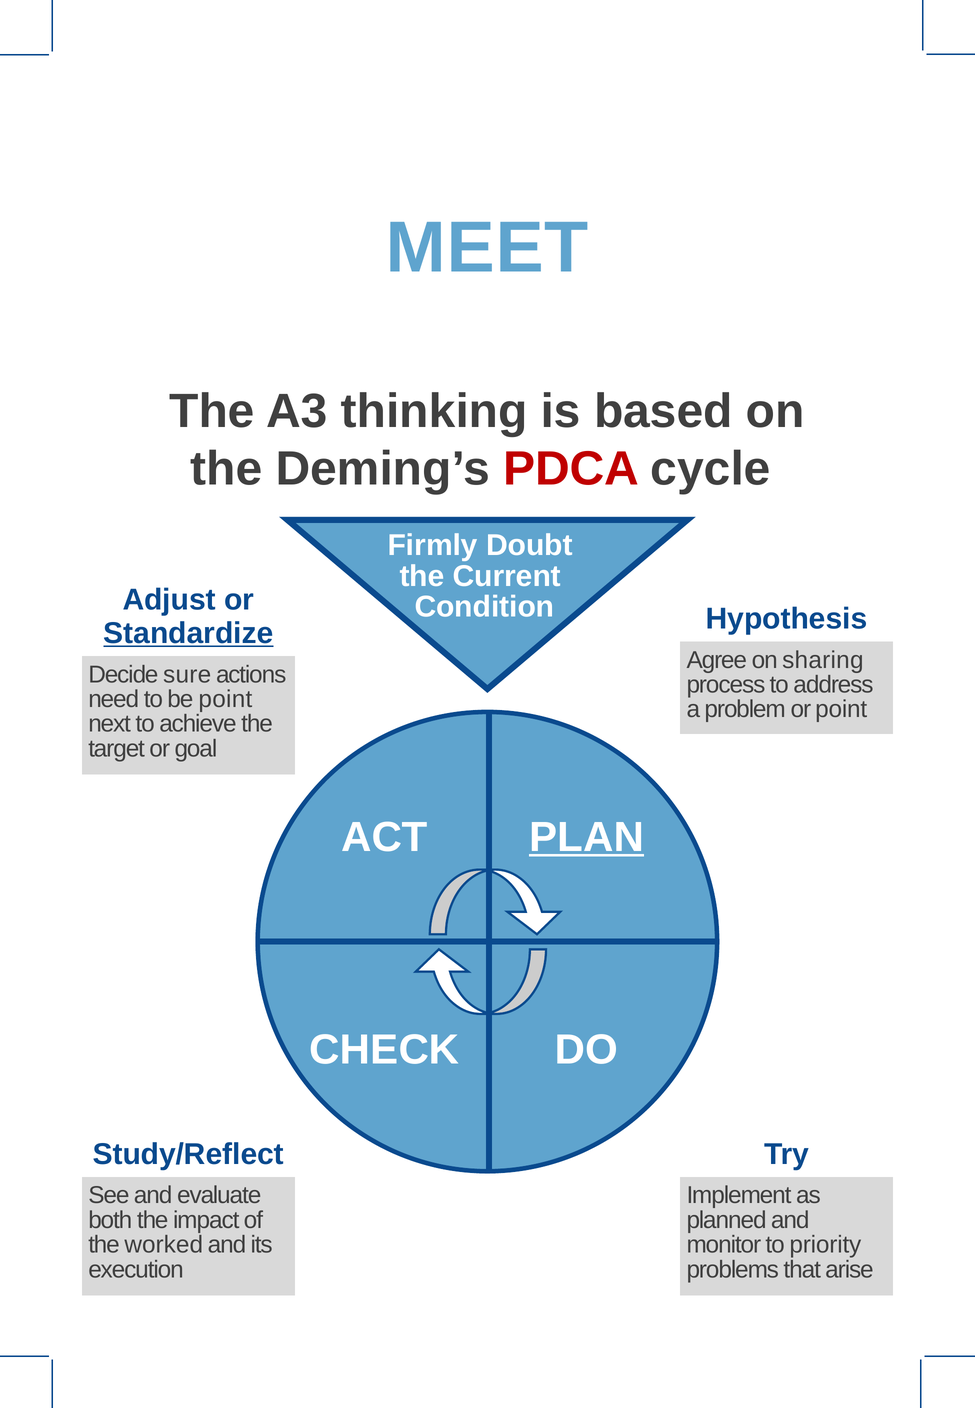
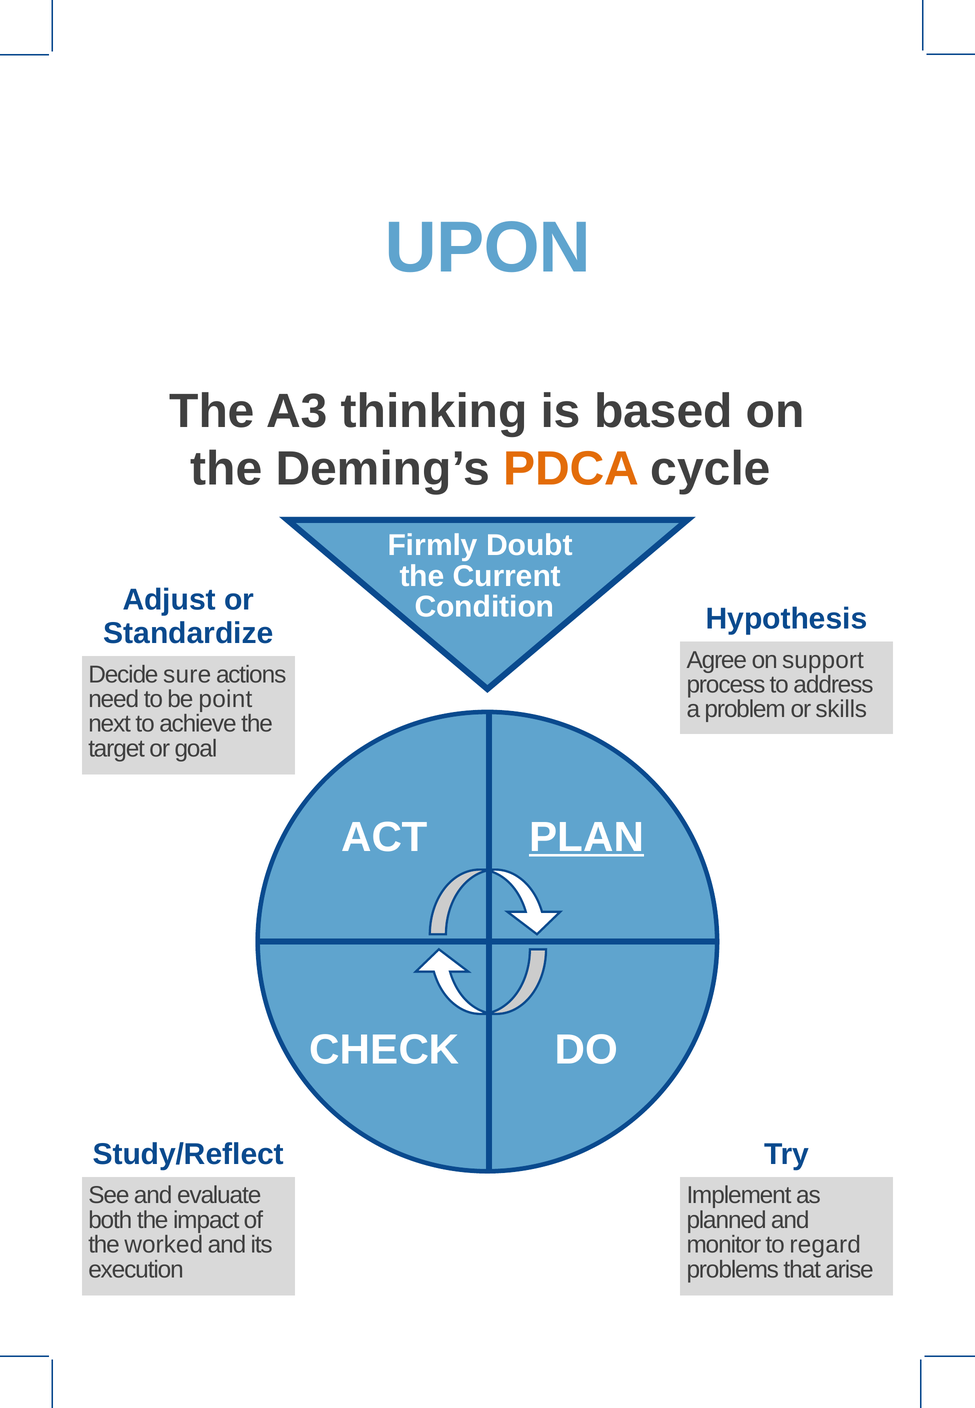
MEET: MEET -> UPON (488, 248)
PDCA colour: red -> orange (571, 469)
Standardize underline: present -> none (188, 633)
sharing: sharing -> support (823, 660)
or point: point -> skills (841, 710)
priority: priority -> regard (825, 1245)
